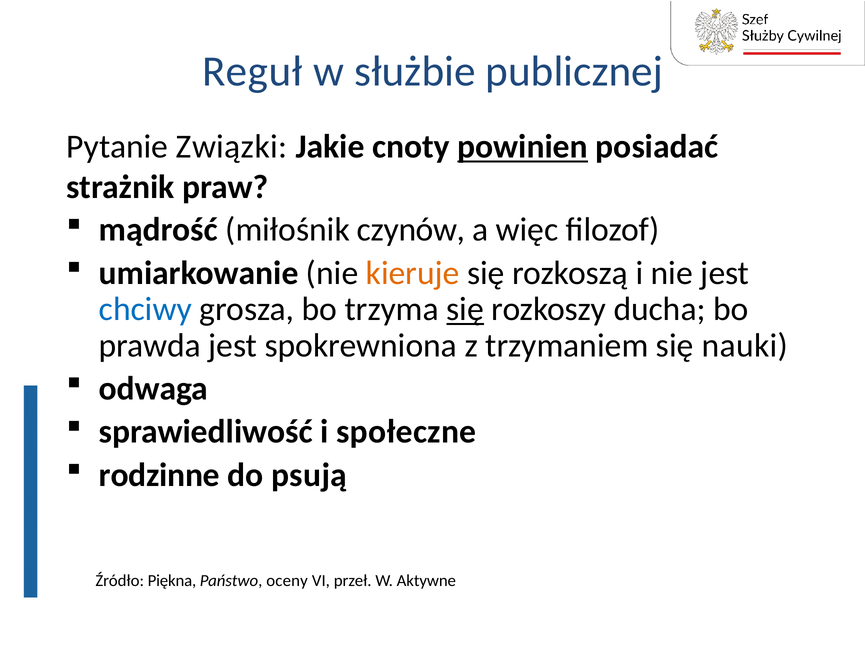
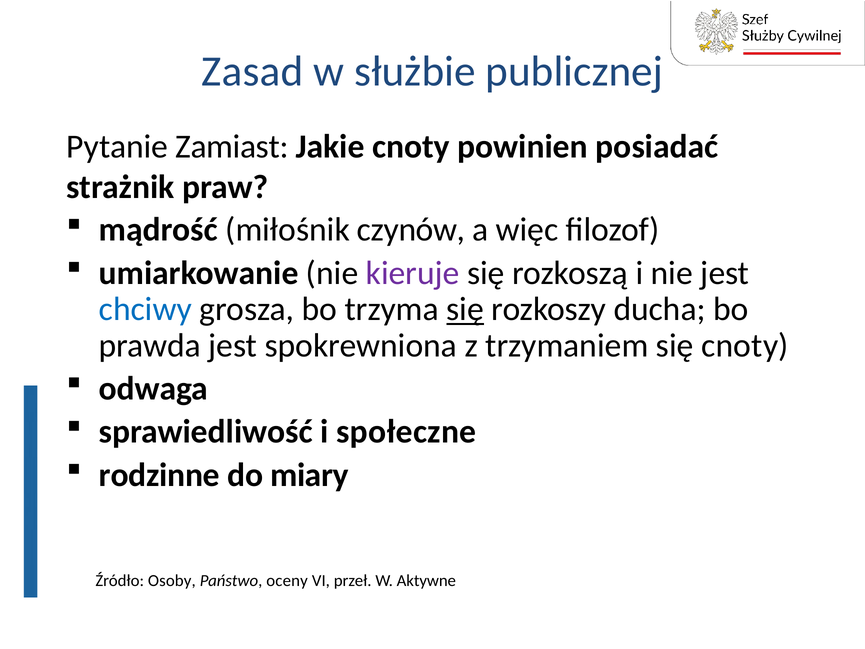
Reguł: Reguł -> Zasad (252, 72)
Związki: Związki -> Zamiast (232, 147)
powinien underline: present -> none (523, 147)
kieruje colour: orange -> purple (413, 273)
się nauki: nauki -> cnoty (745, 346)
psują: psują -> miary (309, 475)
Piękna: Piękna -> Osoby (172, 581)
